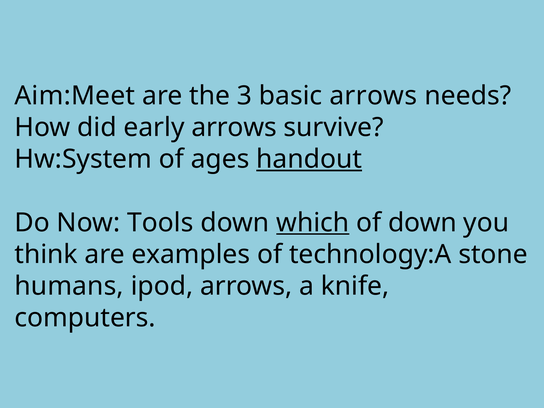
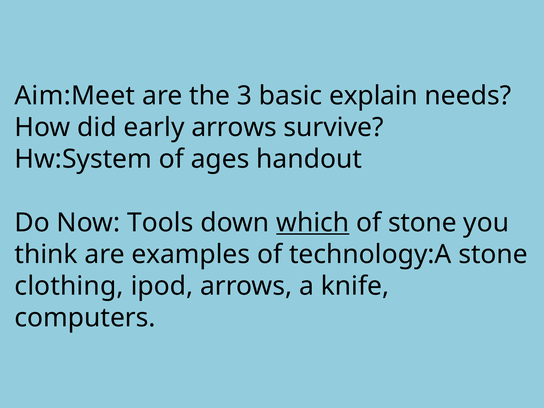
basic arrows: arrows -> explain (374, 96)
handout underline: present -> none (309, 159)
of down: down -> stone (422, 223)
humans: humans -> clothing (69, 286)
